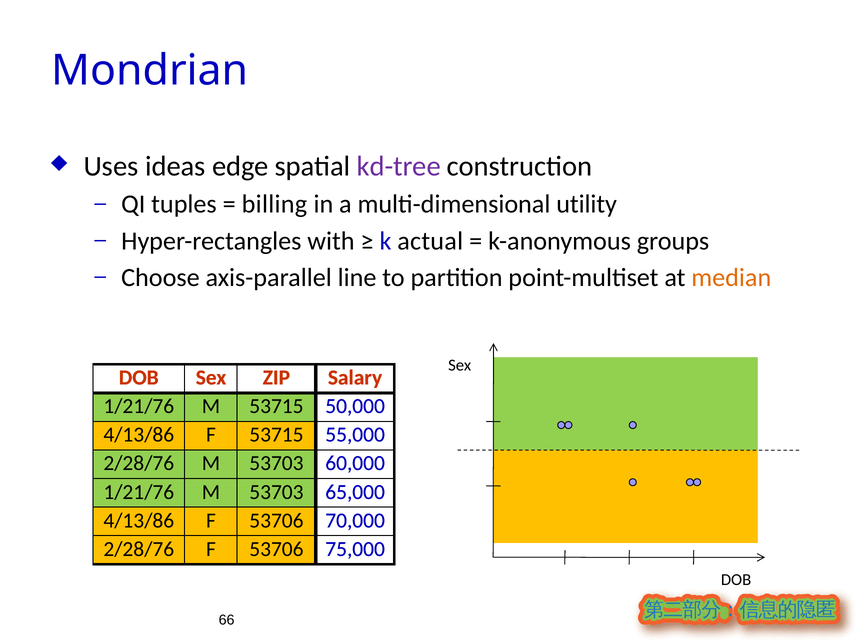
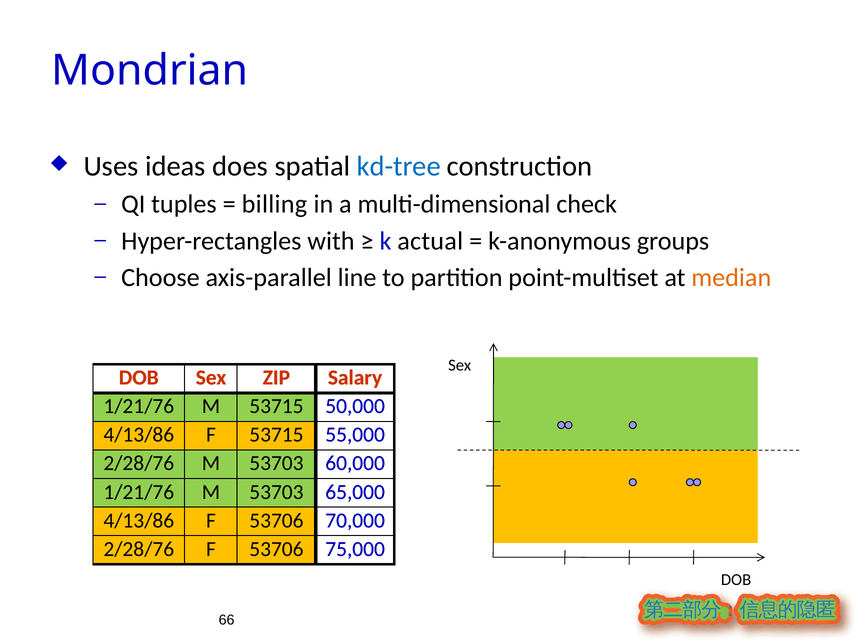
edge: edge -> does (240, 166)
kd-tree colour: purple -> blue (399, 166)
utility: utility -> check (587, 204)
